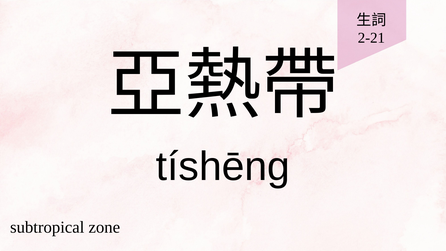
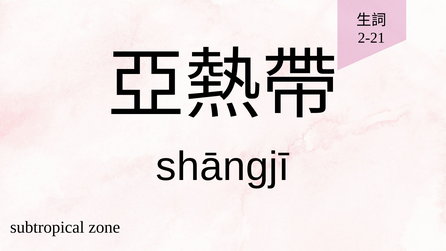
tíshēng: tíshēng -> shāngjī (223, 167)
